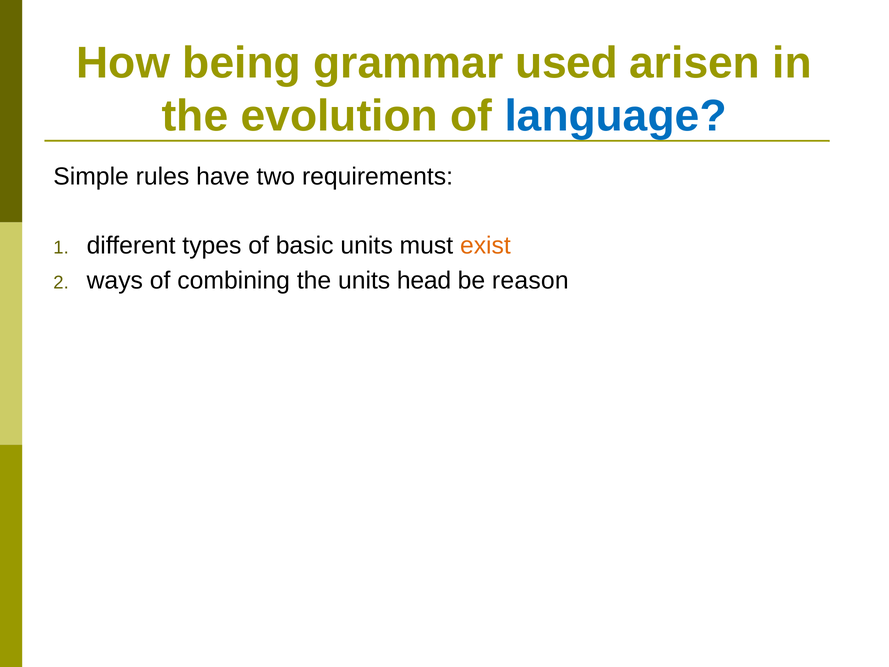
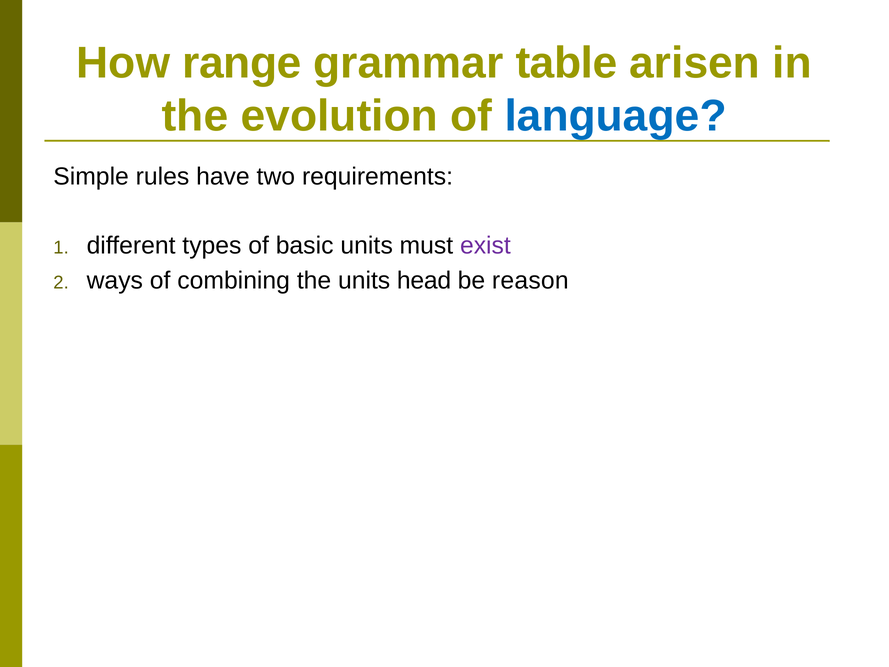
being: being -> range (242, 63)
used: used -> table (567, 63)
exist colour: orange -> purple (485, 246)
